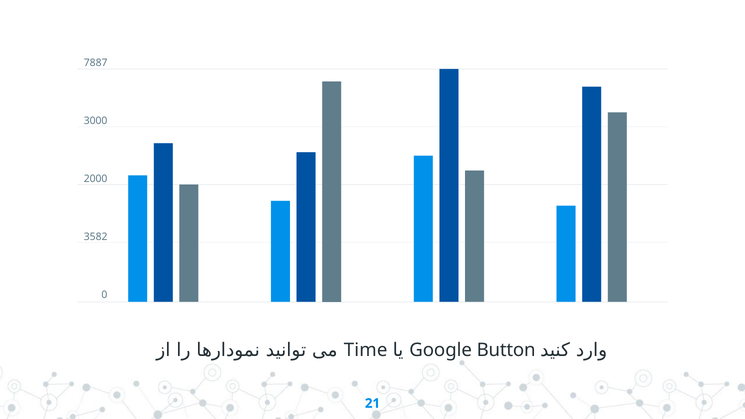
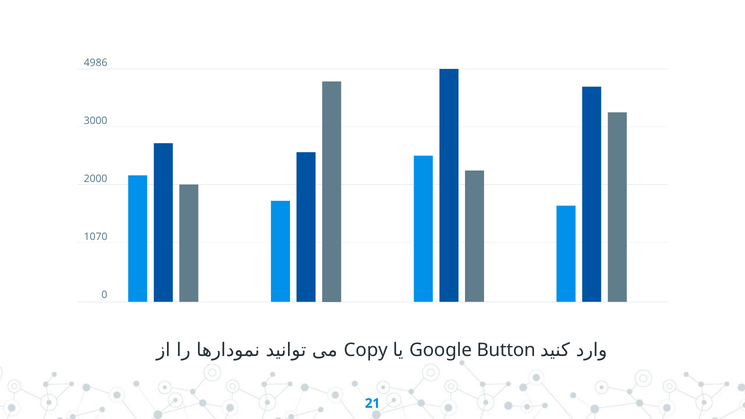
7887: 7887 -> 4986 (96, 63)
3582: 3582 -> 1070 (96, 237)
Time: Time -> Copy (366, 350)
